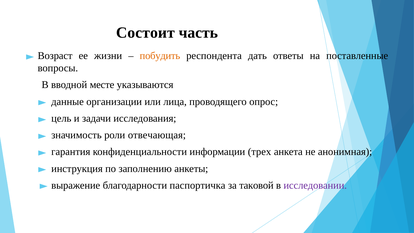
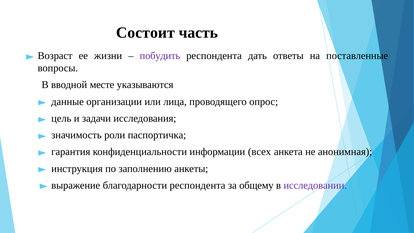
побудить colour: orange -> purple (160, 56)
отвечающая: отвечающая -> паспортичка (157, 135)
трех: трех -> всех (260, 152)
благодарности паспортичка: паспортичка -> респондента (198, 185)
таковой: таковой -> общему (256, 185)
